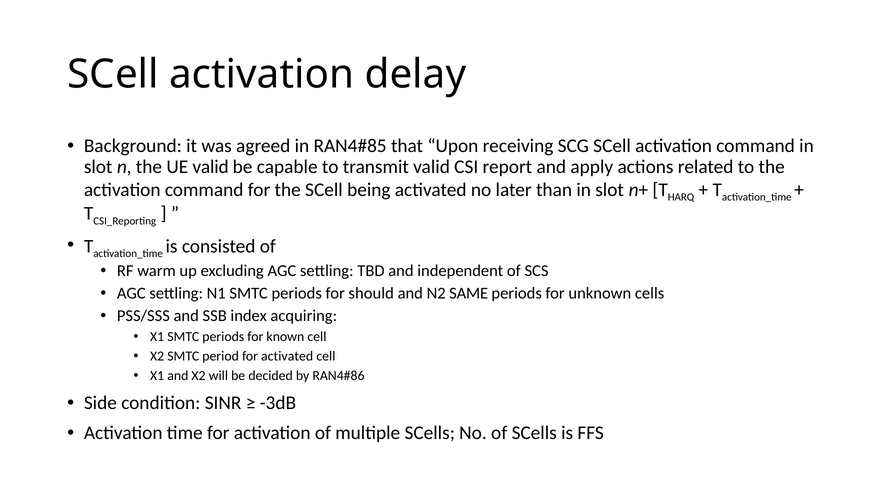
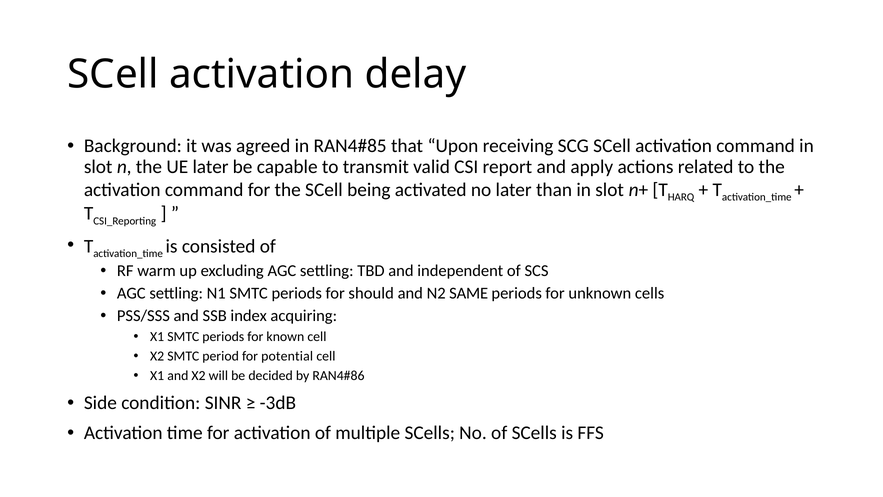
UE valid: valid -> later (211, 167)
for activated: activated -> potential (287, 356)
